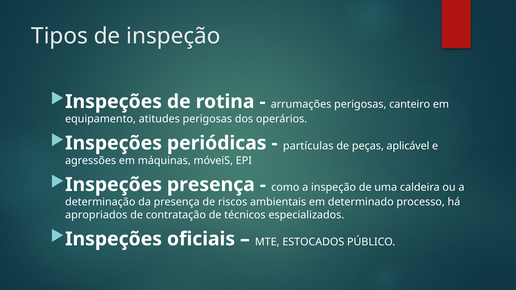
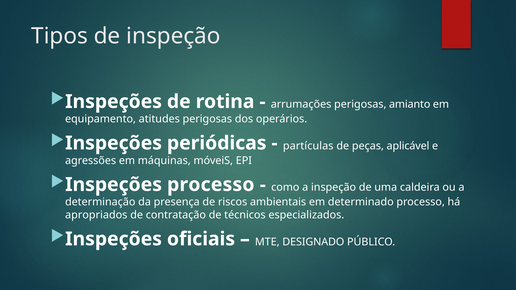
canteiro: canteiro -> amianto (410, 105)
Inspeções presença: presença -> processo (211, 185)
ESTOCADOS: ESTOCADOS -> DESIGNADO (313, 242)
